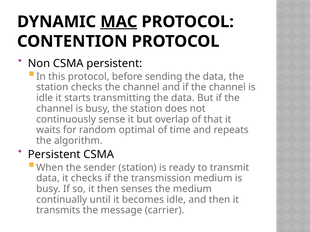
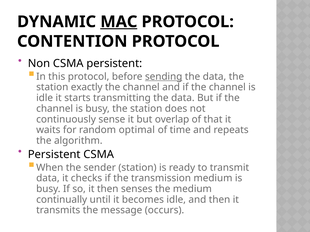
sending underline: none -> present (164, 77)
station checks: checks -> exactly (87, 87)
carrier: carrier -> occurs (165, 211)
